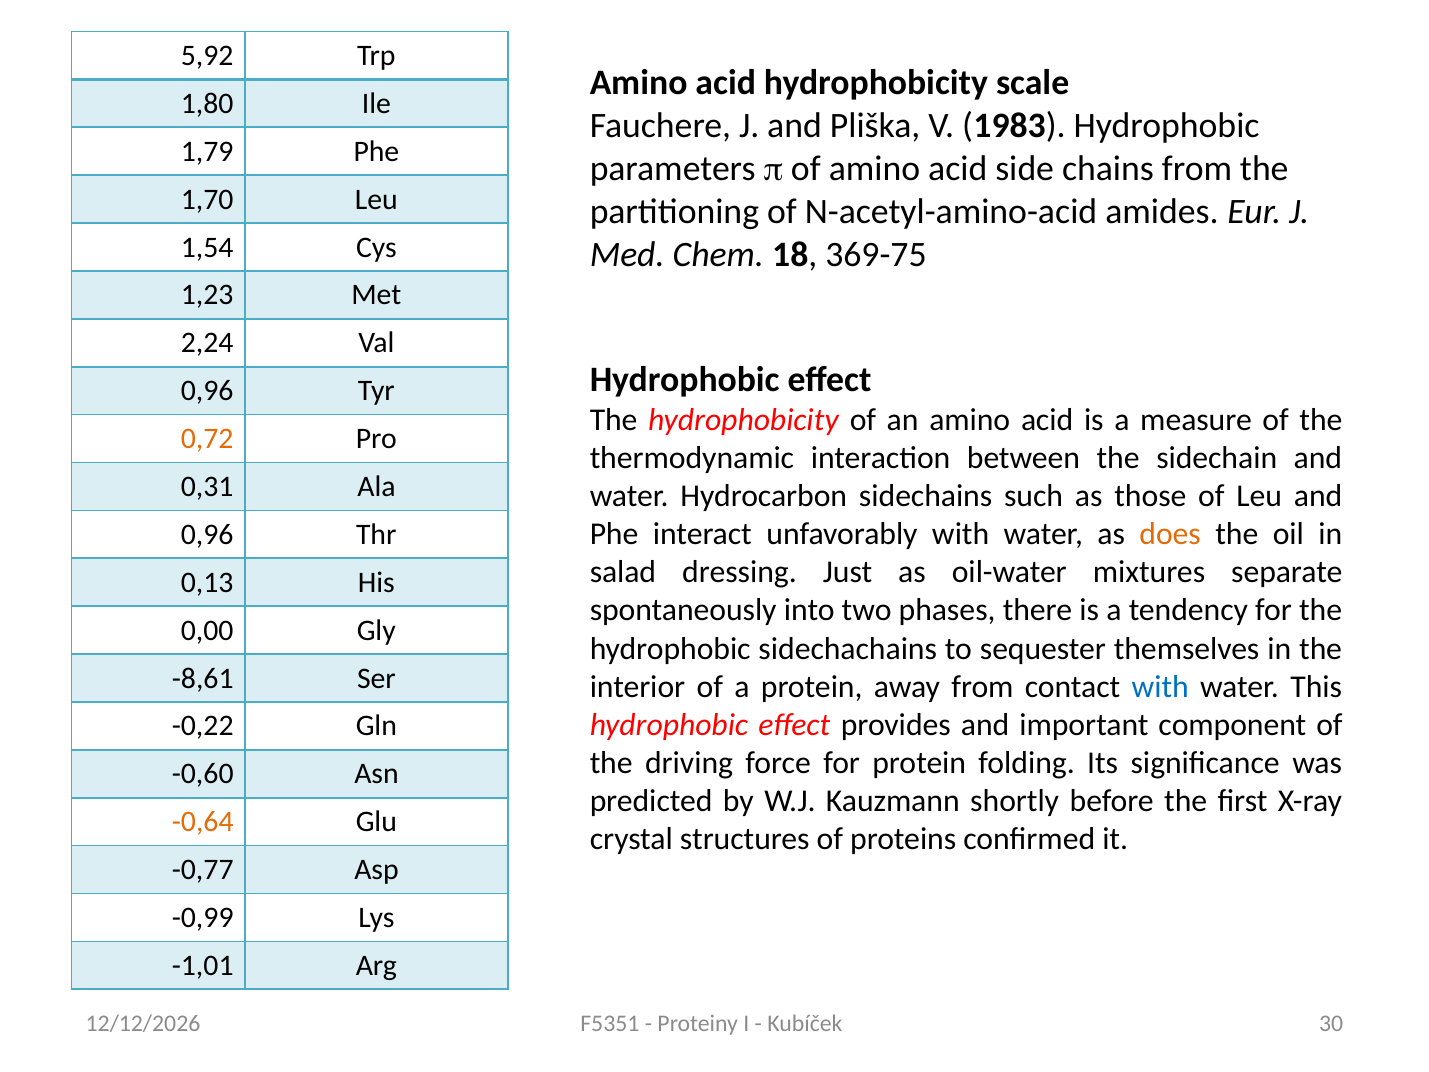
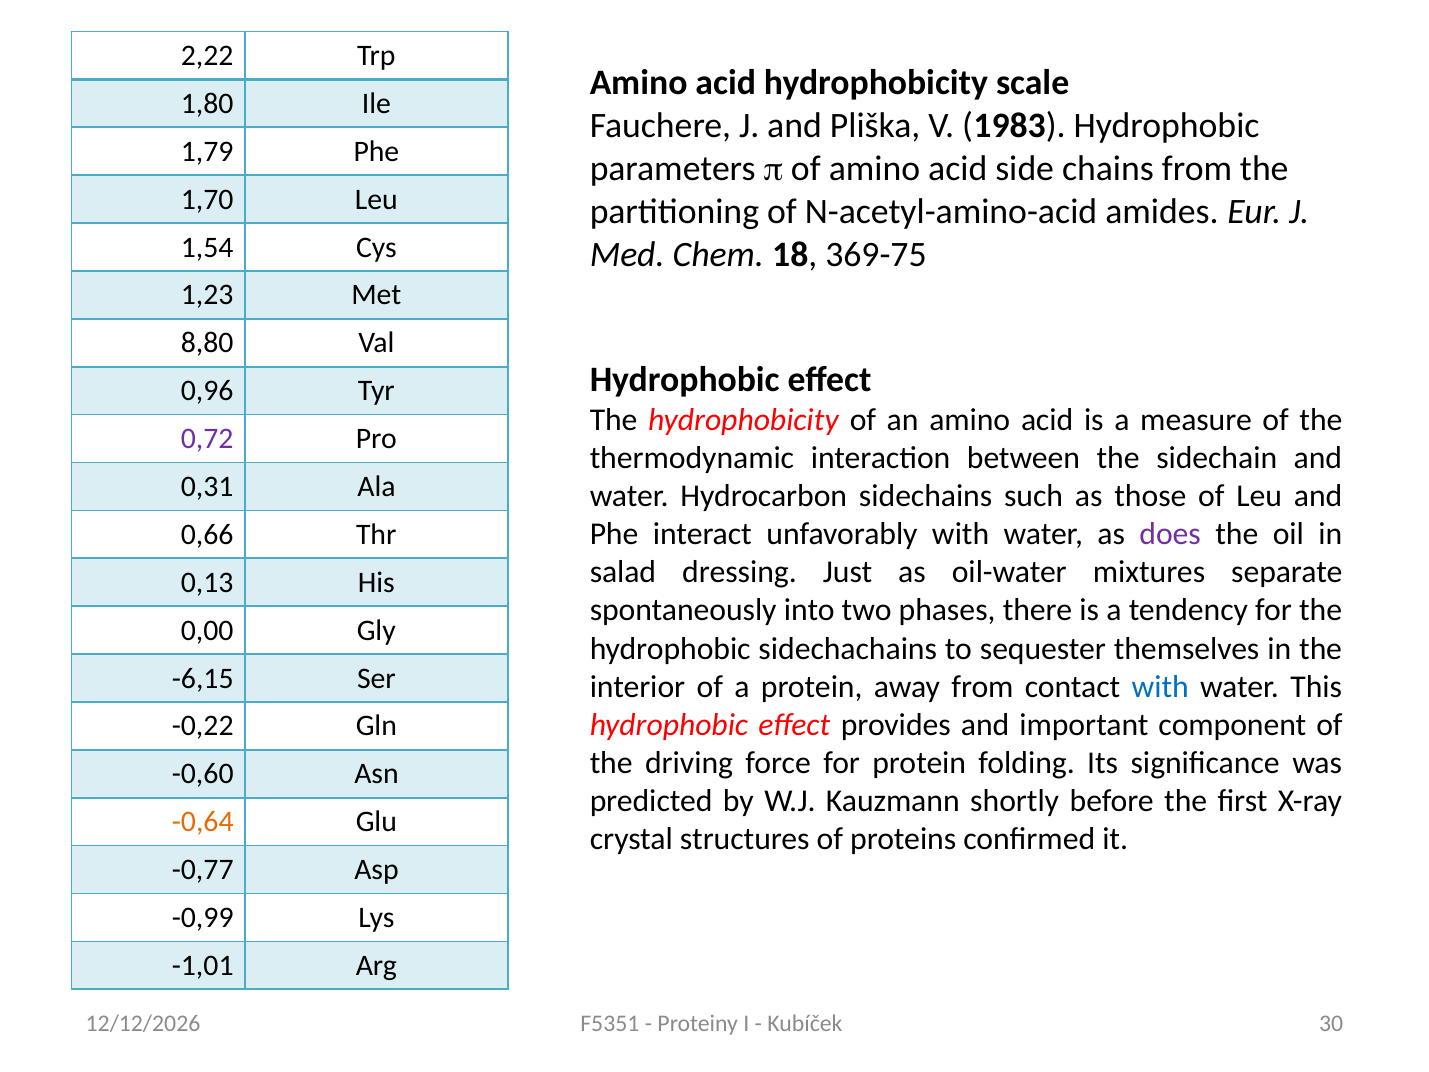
5,92: 5,92 -> 2,22 (207, 56)
2,24: 2,24 -> 8,80 (207, 343)
0,72 colour: orange -> purple (207, 439)
does colour: orange -> purple (1170, 534)
0,96: 0,96 -> 0,66 (207, 534)
-8,61: -8,61 -> -6,15 (203, 678)
